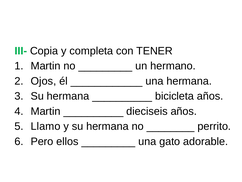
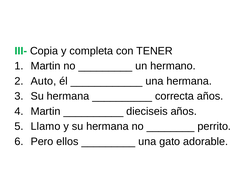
Ojos: Ojos -> Auto (43, 81)
bicicleta: bicicleta -> correcta (174, 96)
